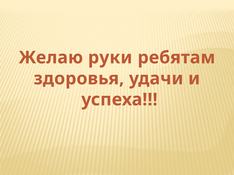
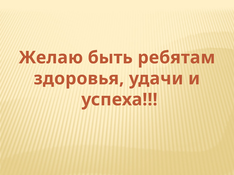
руки: руки -> быть (110, 58)
